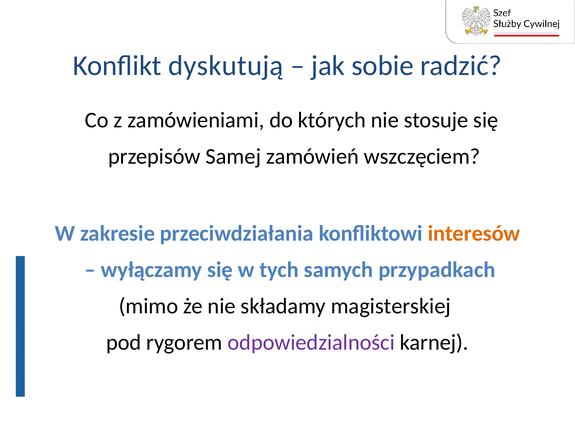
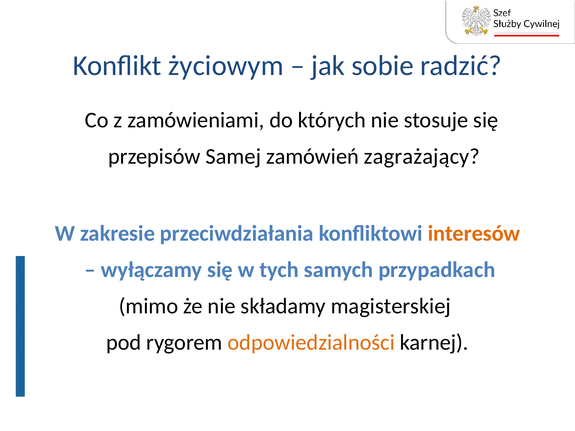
dyskutują: dyskutują -> życiowym (226, 66)
wszczęciem: wszczęciem -> zagrażający (422, 157)
odpowiedzialności colour: purple -> orange (311, 343)
